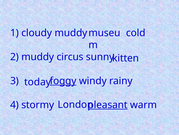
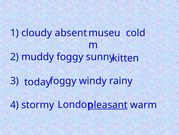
cloudy muddy: muddy -> absent (71, 33)
muddy circus: circus -> foggy (70, 57)
foggy underline: present -> none (63, 80)
